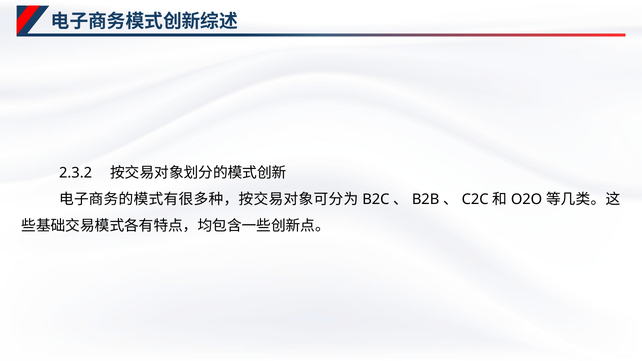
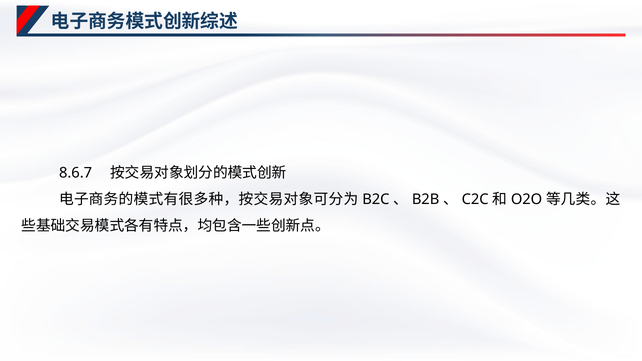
2.3.2: 2.3.2 -> 8.6.7 (76, 173)
